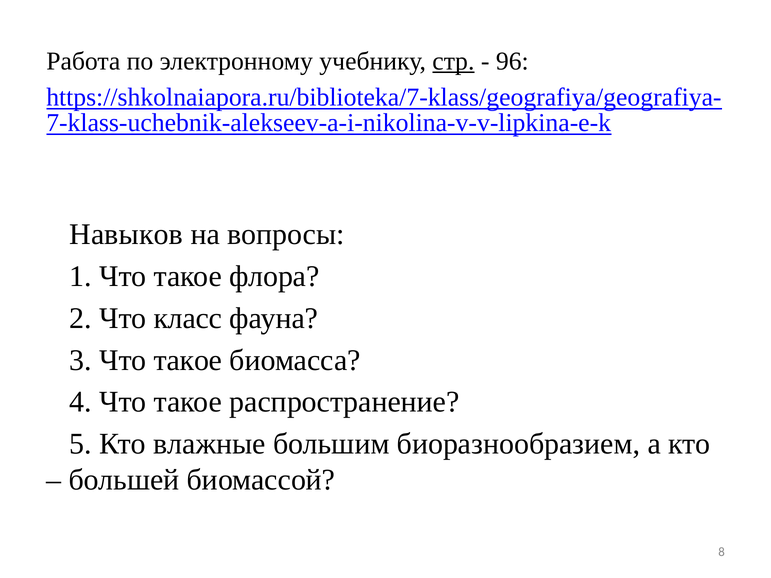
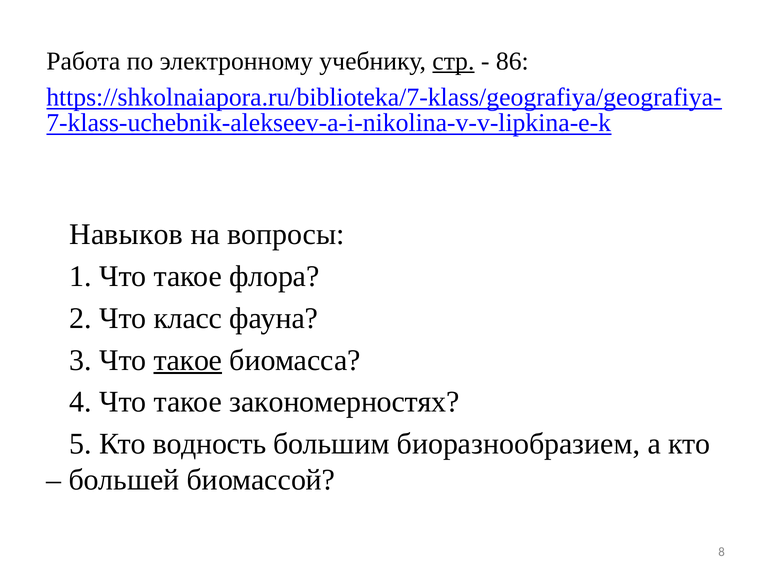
96: 96 -> 86 (512, 61)
такое underline: none -> present (188, 360)
распространение: распространение -> закономерностях (345, 402)
влажные: влажные -> водность (210, 444)
